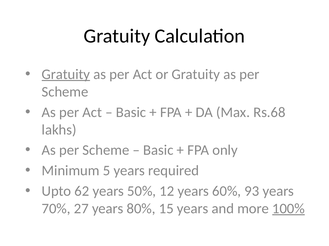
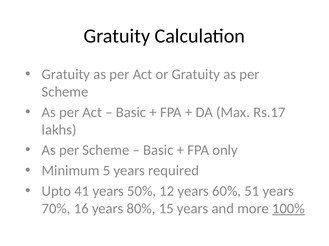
Gratuity underline: present -> none (66, 75)
Rs.68: Rs.68 -> Rs.17 (269, 113)
62: 62 -> 41 (82, 192)
93: 93 -> 51 (252, 192)
27: 27 -> 16 (81, 209)
